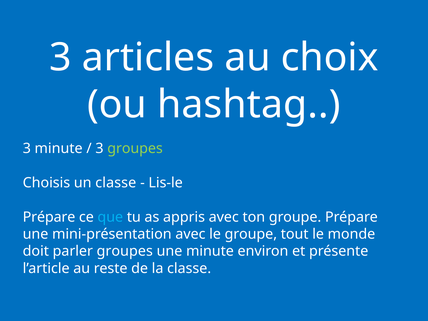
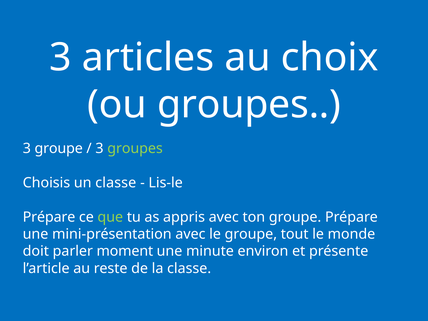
ou hashtag: hashtag -> groupes (249, 105)
3 minute: minute -> groupe (59, 149)
que colour: light blue -> light green (110, 217)
parler groupes: groupes -> moment (125, 251)
